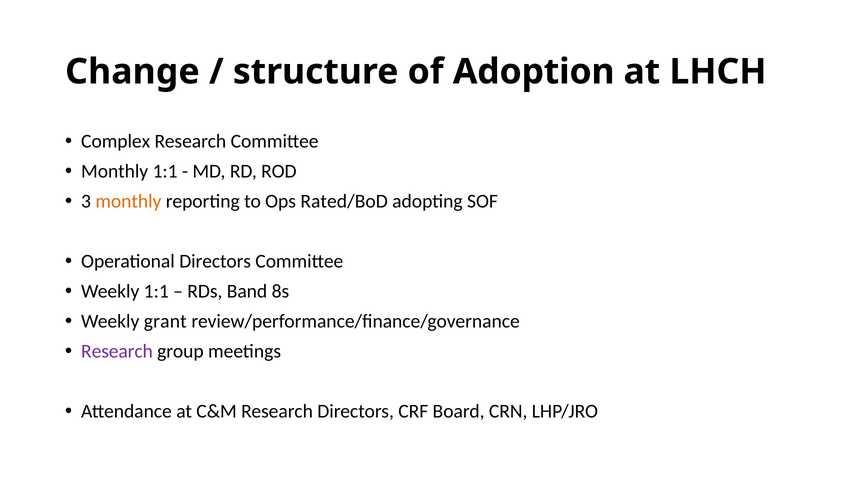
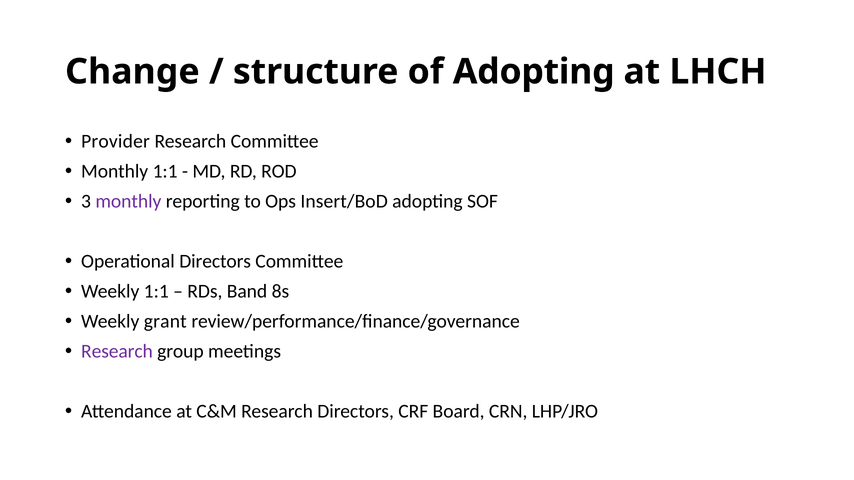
of Adoption: Adoption -> Adopting (534, 72)
Complex: Complex -> Provider (116, 142)
monthly colour: orange -> purple (128, 202)
Rated/BoD: Rated/BoD -> Insert/BoD (344, 202)
